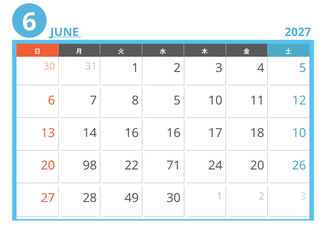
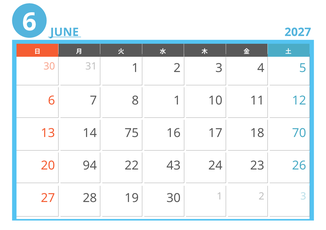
8 5: 5 -> 1 (177, 101)
14 16: 16 -> 75 (132, 133)
18 10: 10 -> 70 (299, 133)
98: 98 -> 94 (90, 166)
71: 71 -> 43 (174, 166)
24 20: 20 -> 23 (257, 166)
49: 49 -> 19 (132, 198)
